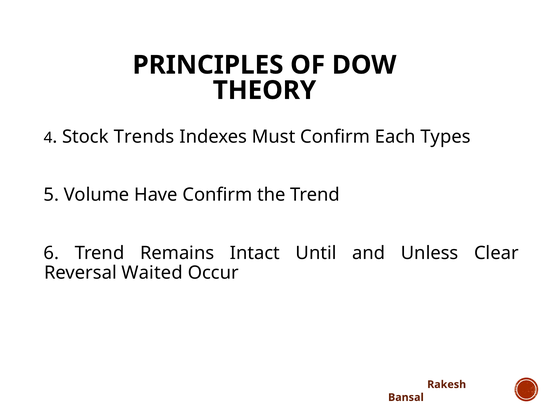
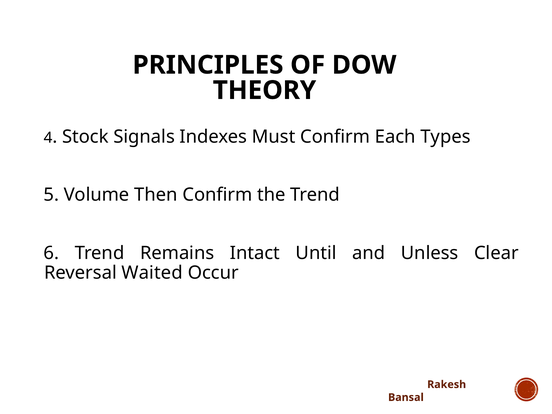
Trends: Trends -> Signals (144, 137)
Have: Have -> Then (156, 195)
